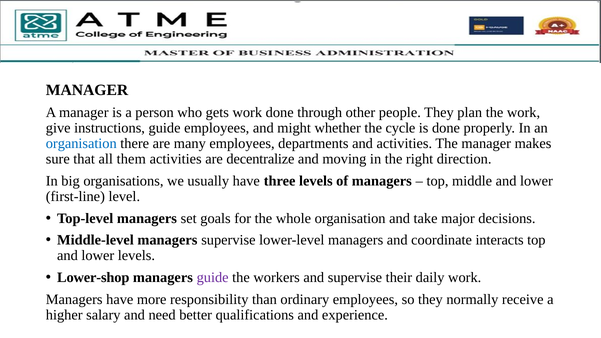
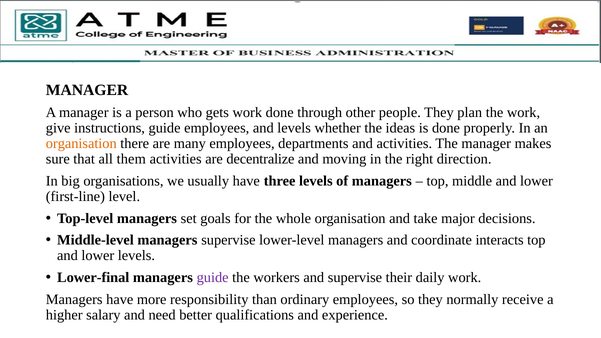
and might: might -> levels (294, 128)
cycle: cycle -> ideas (400, 128)
organisation colour: blue -> orange (81, 144)
Lower-shop: Lower-shop -> Lower-final (93, 278)
